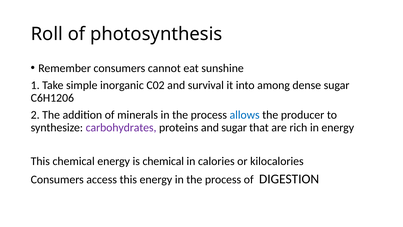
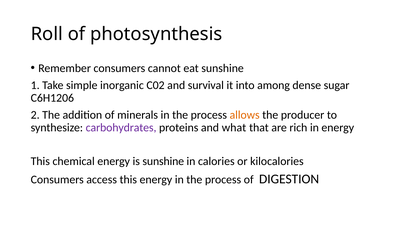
allows colour: blue -> orange (245, 115)
and sugar: sugar -> what (234, 127)
is chemical: chemical -> sunshine (163, 161)
